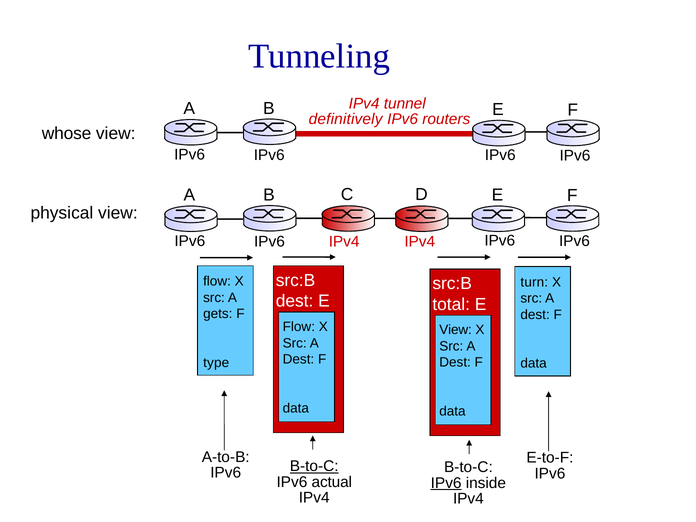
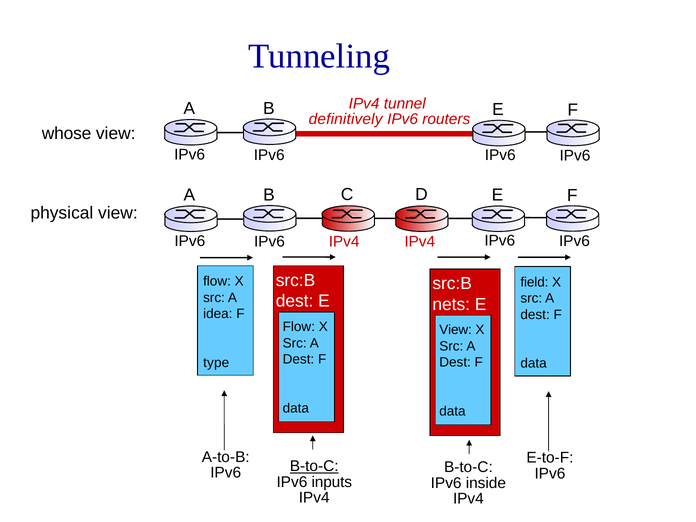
turn: turn -> field (534, 282)
total: total -> nets (451, 304)
gets: gets -> idea (218, 314)
actual: actual -> inputs (332, 482)
IPv6 underline: present -> none (446, 483)
